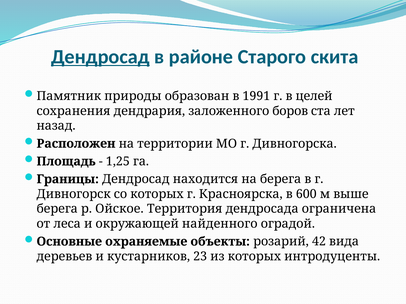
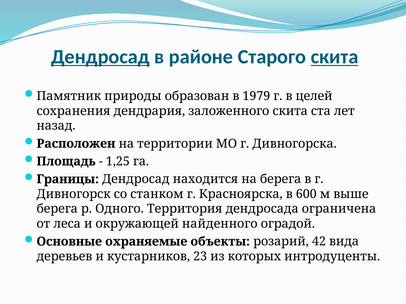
скита underline: none -> present (335, 57)
1991: 1991 -> 1979 (256, 96)
заложенного боров: боров -> скита (290, 111)
со которых: которых -> станком (157, 194)
Ойское: Ойское -> Одного (119, 209)
